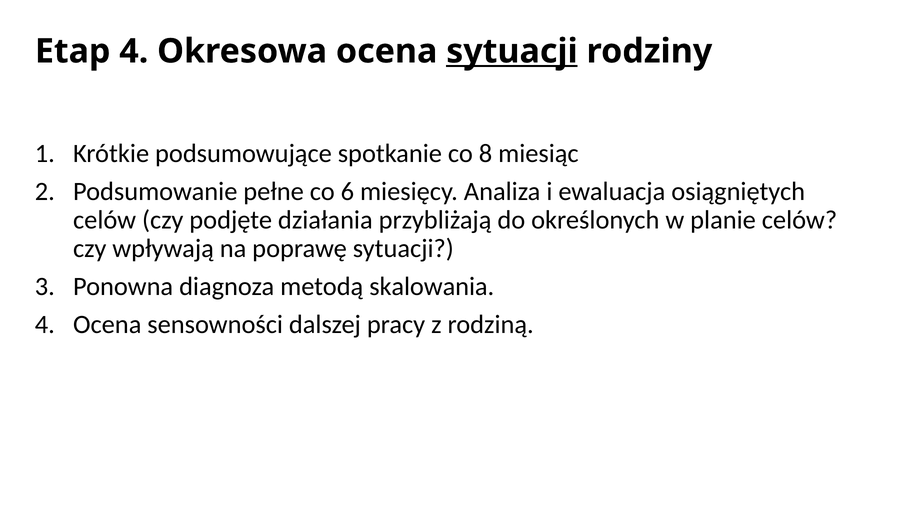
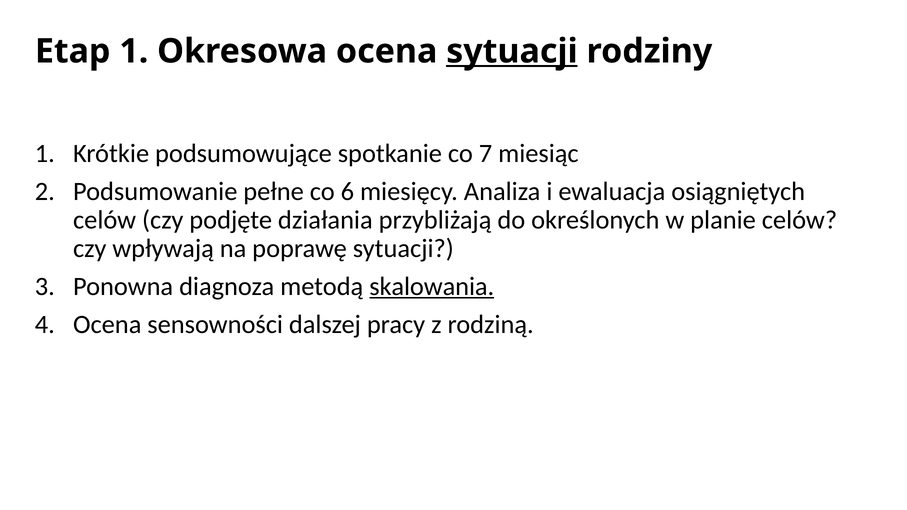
Etap 4: 4 -> 1 (134, 51)
8: 8 -> 7 (486, 153)
skalowania underline: none -> present (432, 287)
